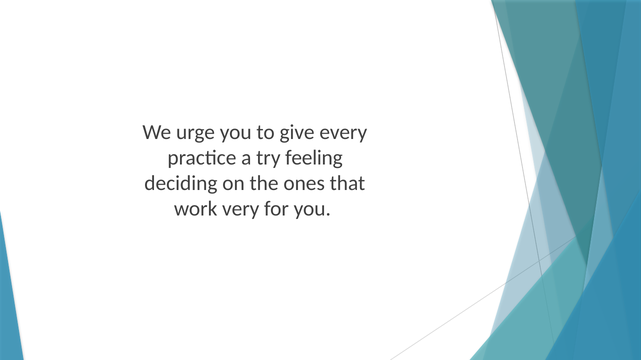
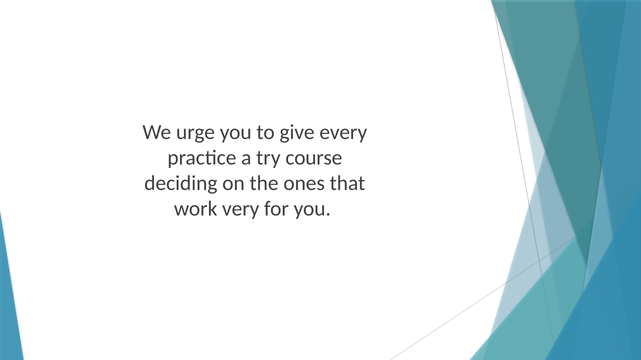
feeling: feeling -> course (314, 158)
